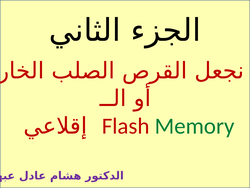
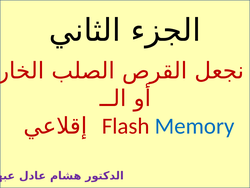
Memory colour: green -> blue (195, 126)
